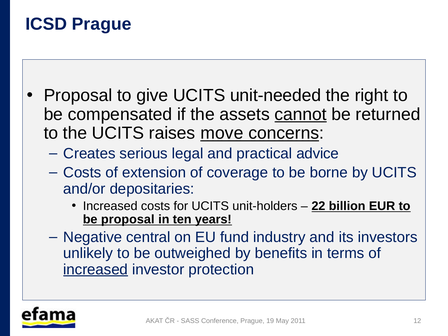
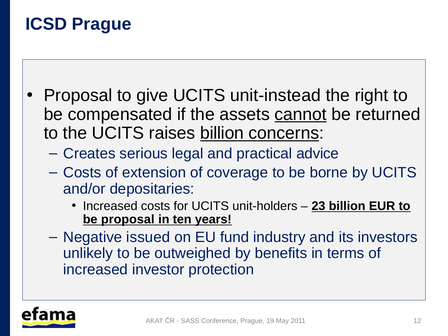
unit-needed: unit-needed -> unit-instead (275, 95)
raises move: move -> billion (222, 133)
22: 22 -> 23 (318, 206)
central: central -> issued (148, 237)
increased underline: present -> none (96, 269)
